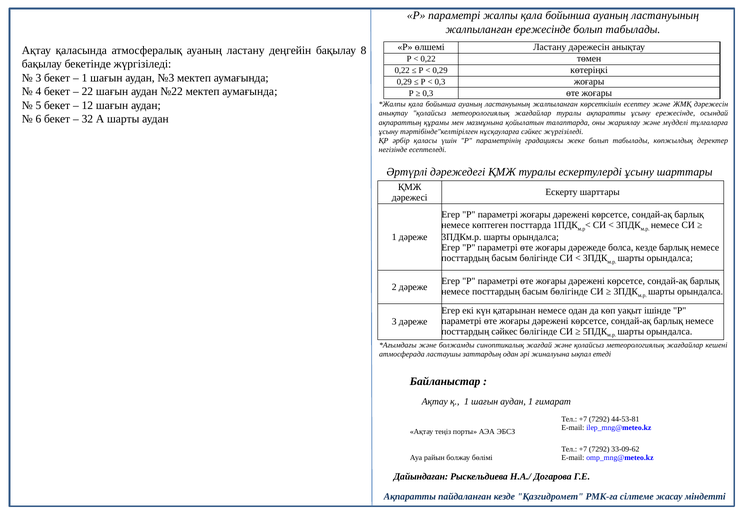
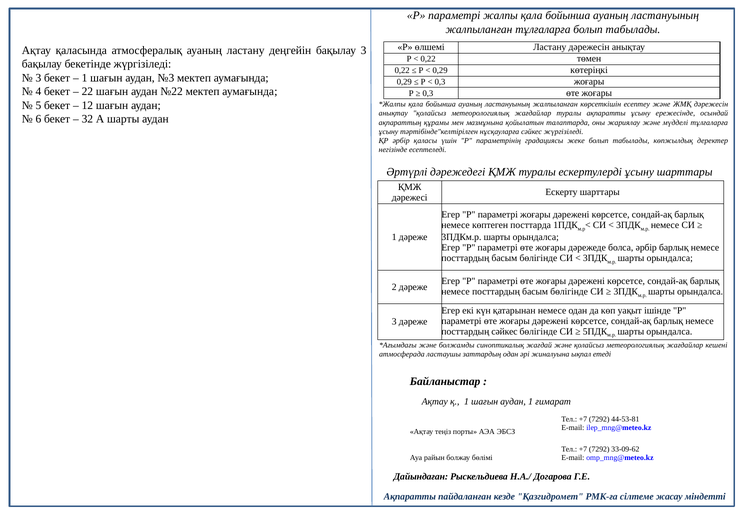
жалпыланған ережесінде: ережесінде -> тұлғаларға (543, 29)
бақылау 8: 8 -> 3 (364, 50)
болса кезде: кезде -> әрбір (646, 248)
